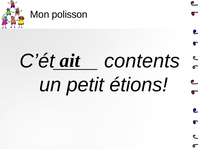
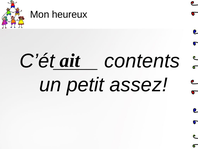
polisson: polisson -> heureux (70, 14)
étions: étions -> assez (139, 85)
